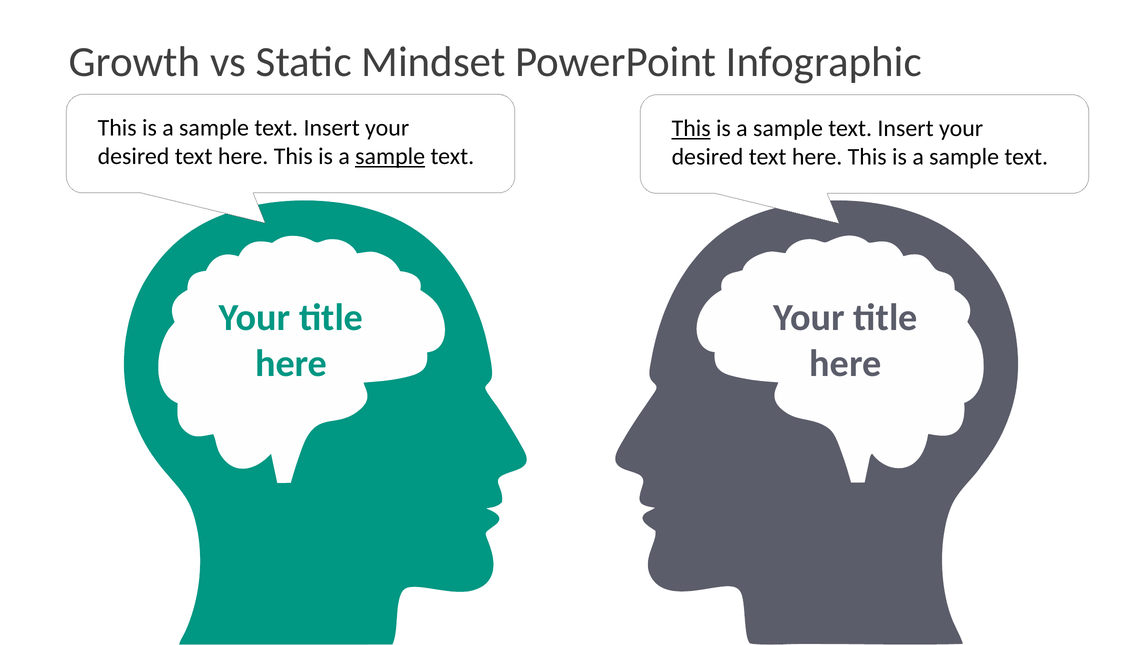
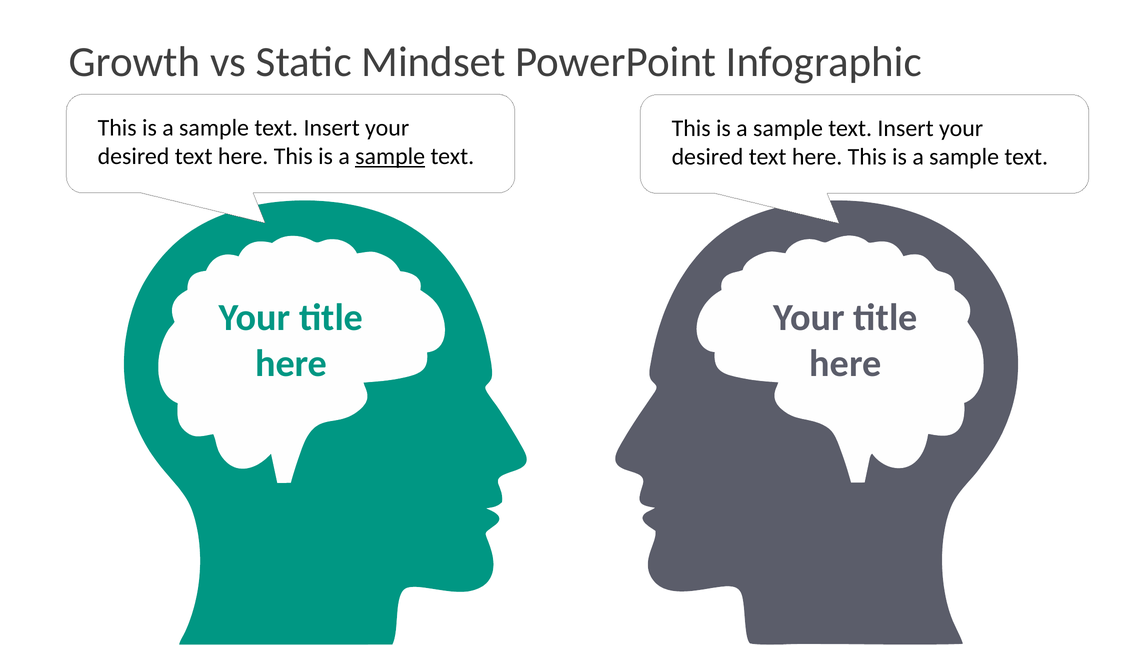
This underline: present -> none (691, 128)
